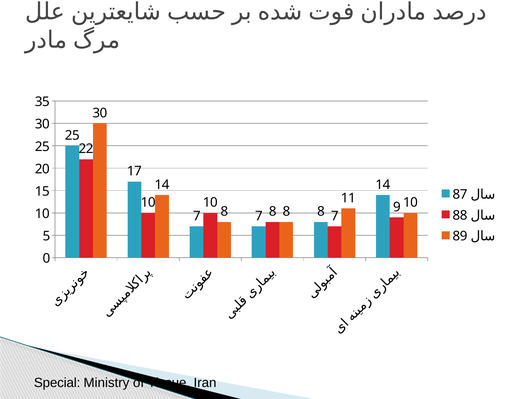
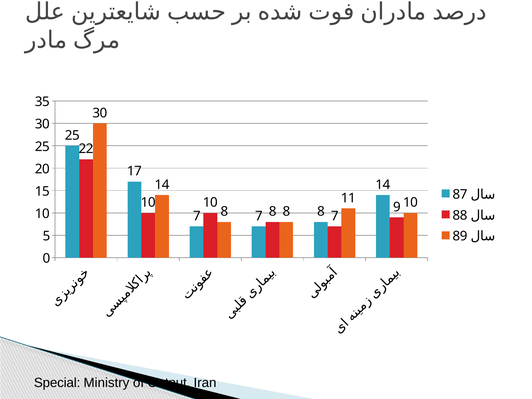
Tissue: Tissue -> Output (169, 383)
